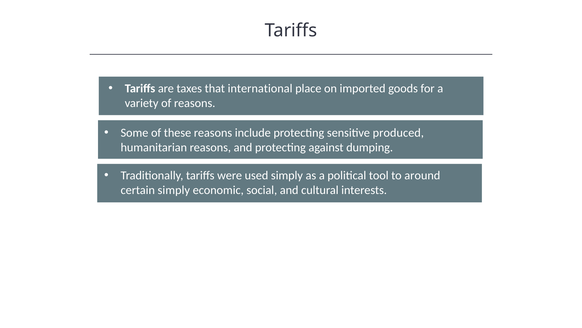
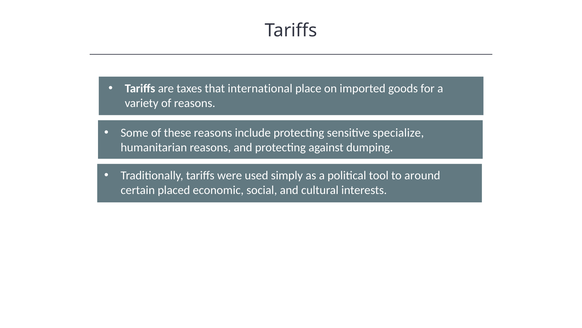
produced: produced -> specialize (398, 133)
certain simply: simply -> placed (174, 190)
